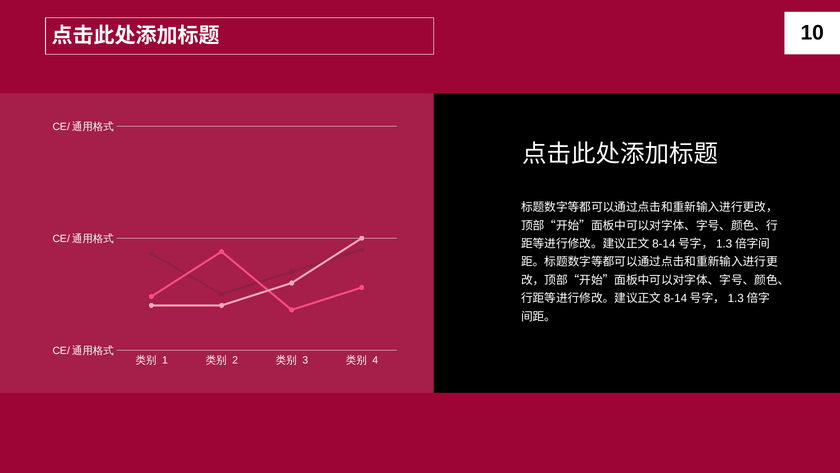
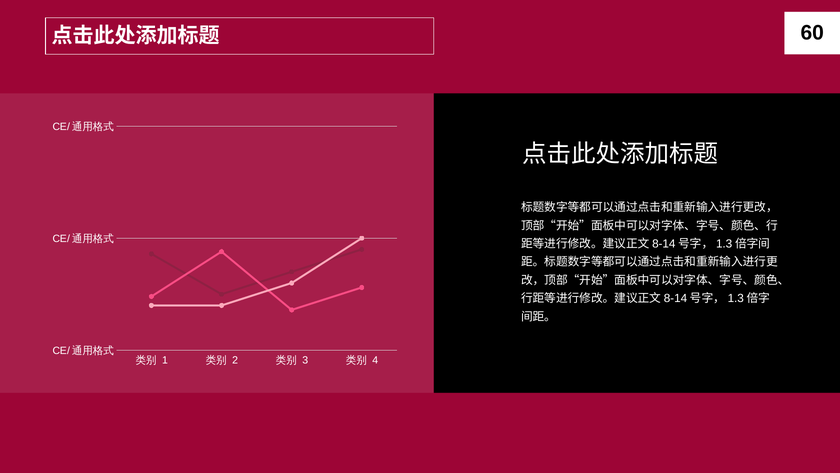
10: 10 -> 60 (812, 33)
